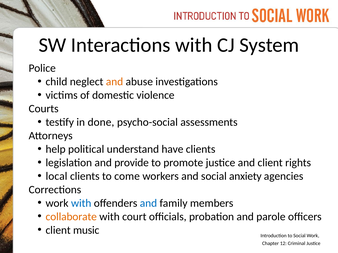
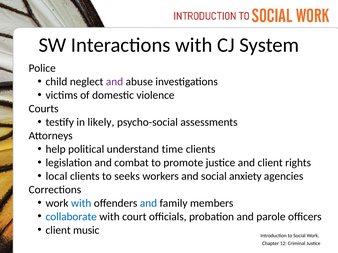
and colour: orange -> purple (115, 82)
done: done -> likely (101, 122)
have: have -> time (172, 149)
provide: provide -> combat (132, 163)
come: come -> seeks (127, 177)
collaborate colour: orange -> blue (71, 217)
